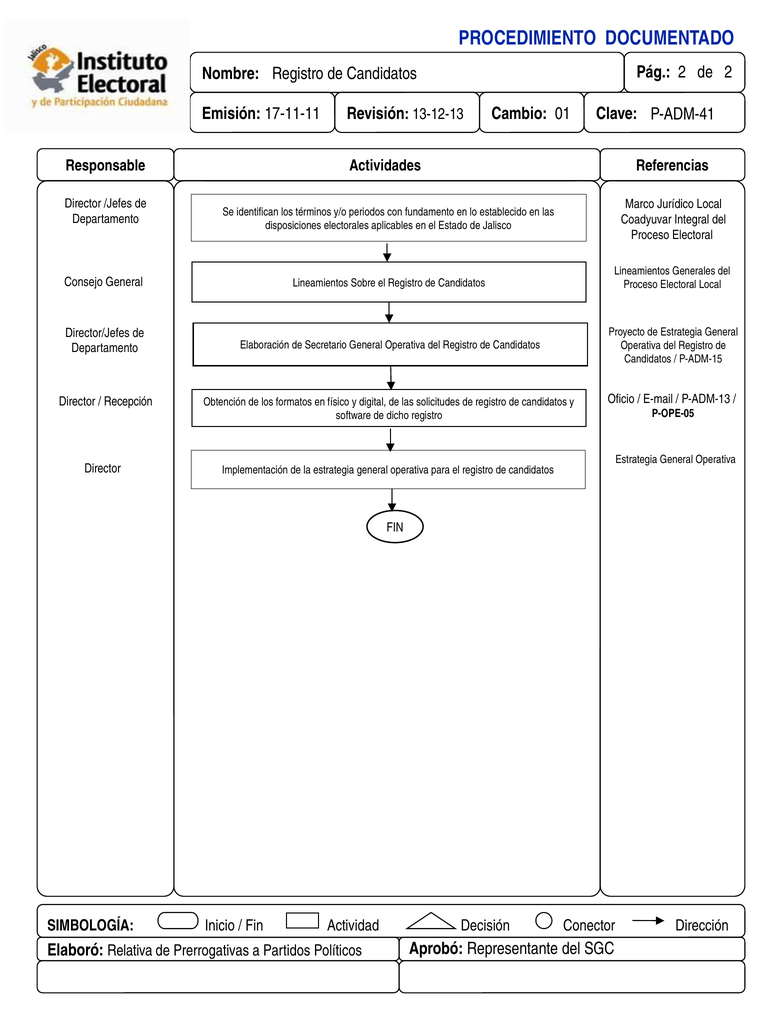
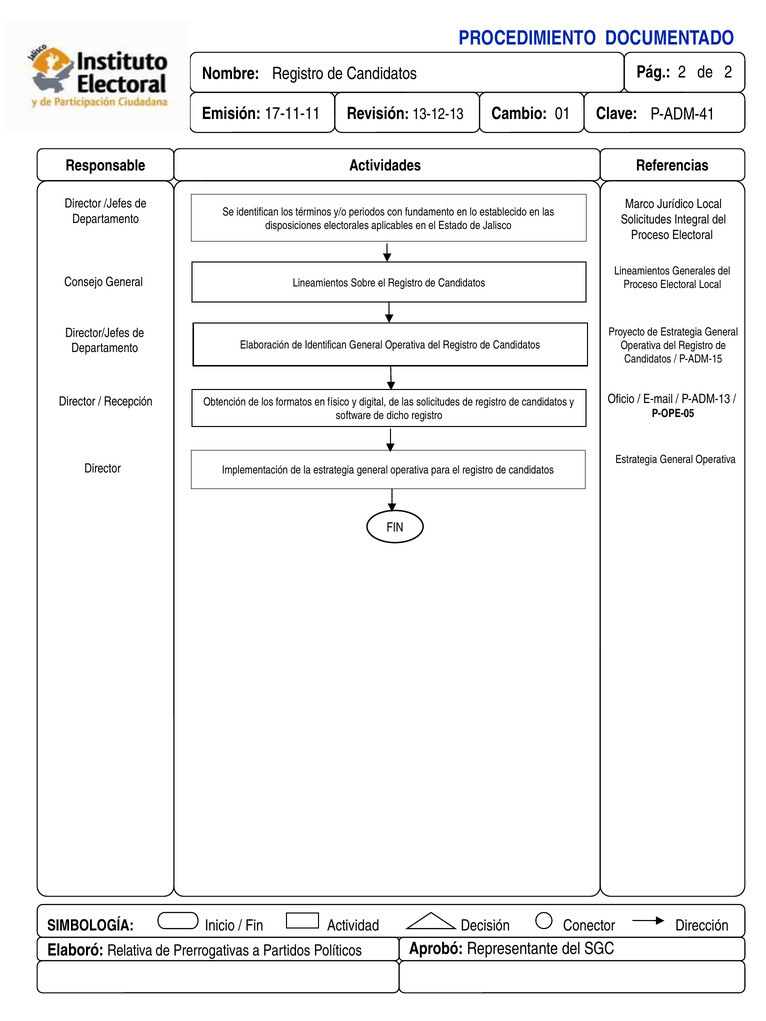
Coadyuvar: Coadyuvar -> Solicitudes (646, 220)
de Secretario: Secretario -> Identifican (326, 345)
